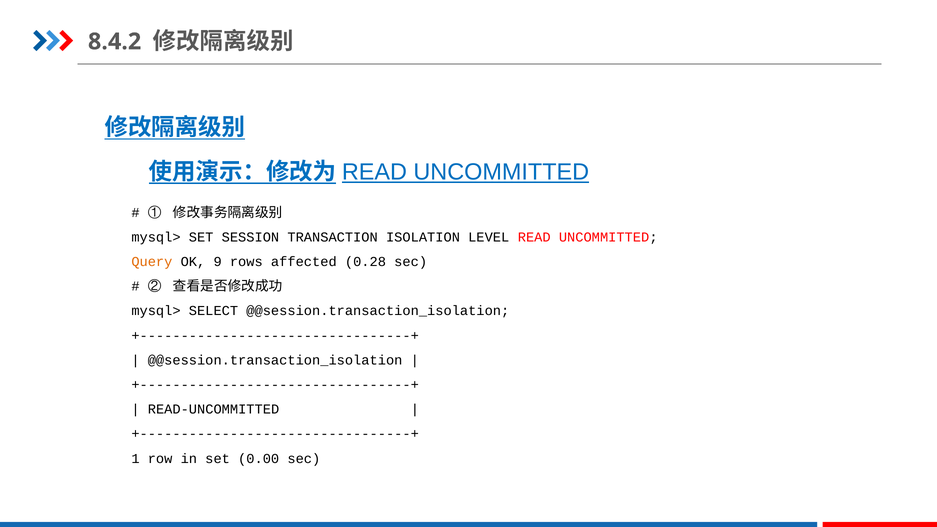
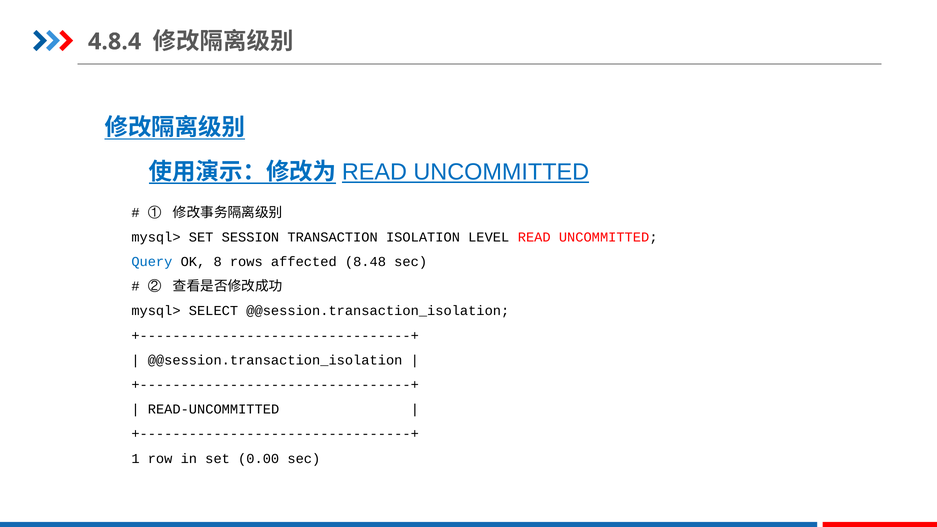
8.4.2: 8.4.2 -> 4.8.4 (115, 42)
Query colour: orange -> blue (152, 262)
9: 9 -> 8 (218, 262)
0.28: 0.28 -> 8.48 (365, 262)
